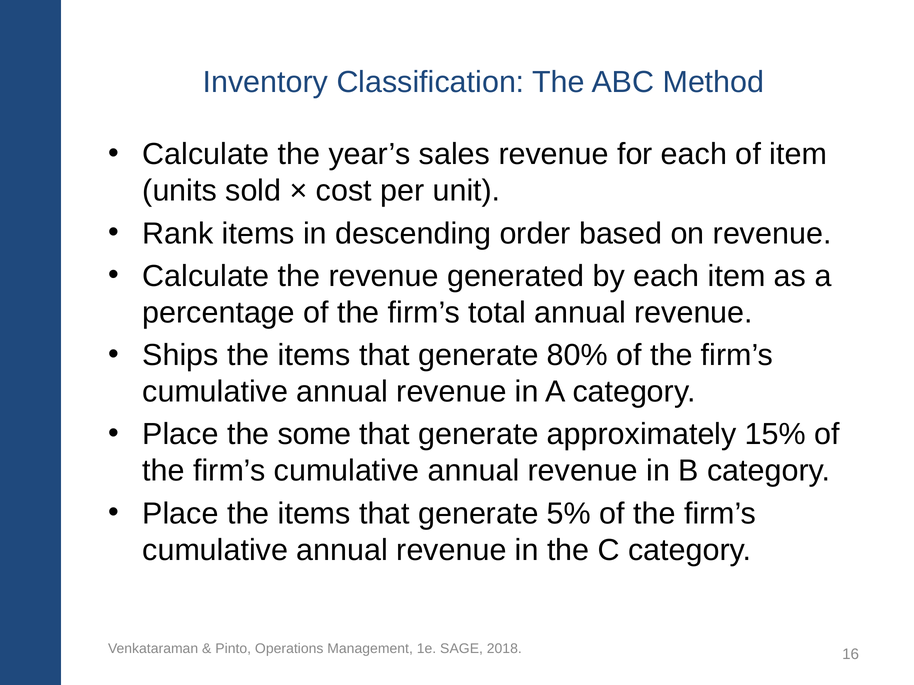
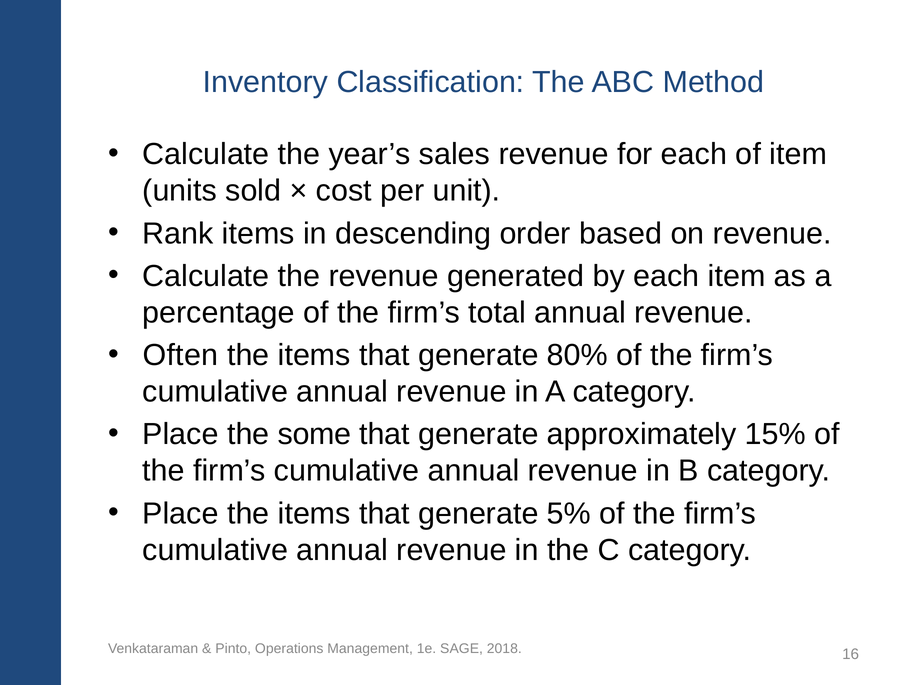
Ships: Ships -> Often (180, 356)
